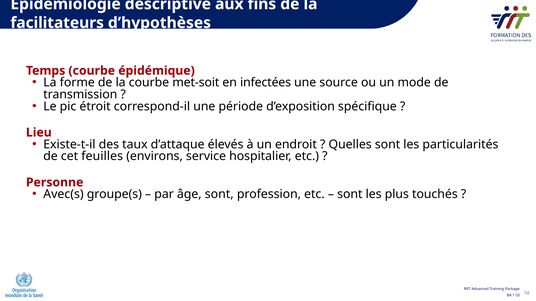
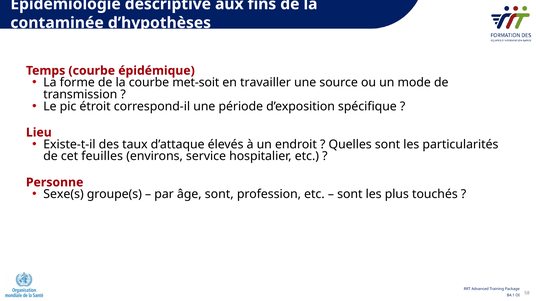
facilitateurs: facilitateurs -> contaminée (57, 23)
infectées: infectées -> travailler (266, 83)
Avec(s: Avec(s -> Sexe(s (63, 195)
